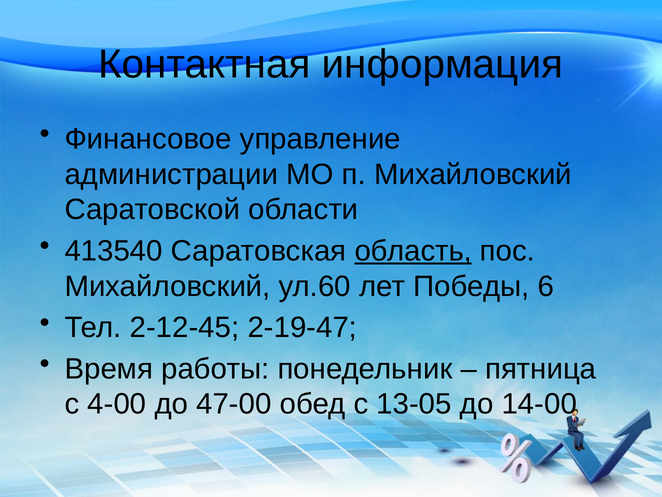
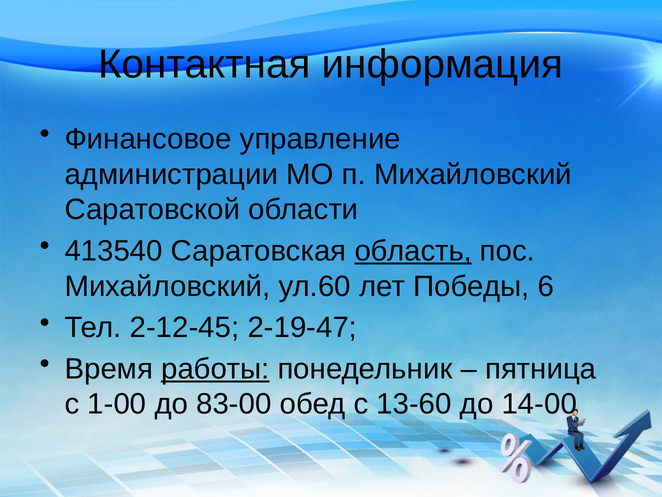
работы underline: none -> present (215, 368)
4-00: 4-00 -> 1-00 (117, 404)
47-00: 47-00 -> 83-00 (234, 404)
13-05: 13-05 -> 13-60 (414, 404)
